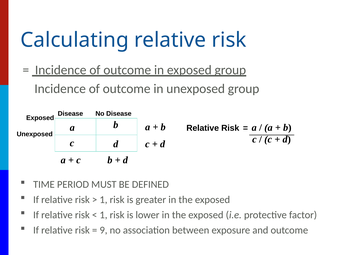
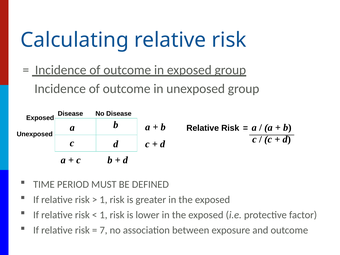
9: 9 -> 7 (103, 230)
